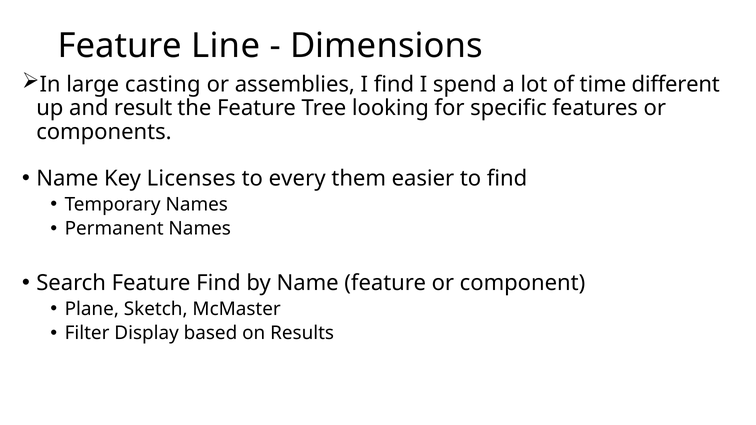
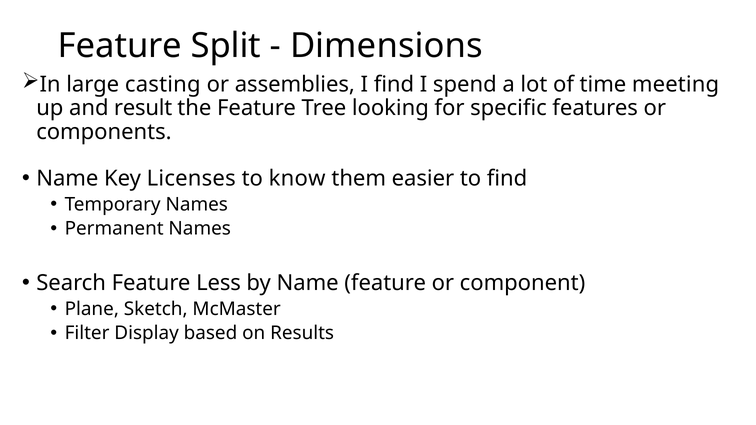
Line: Line -> Split (226, 46)
different: different -> meeting (676, 84)
every: every -> know (297, 178)
Feature Find: Find -> Less (219, 283)
